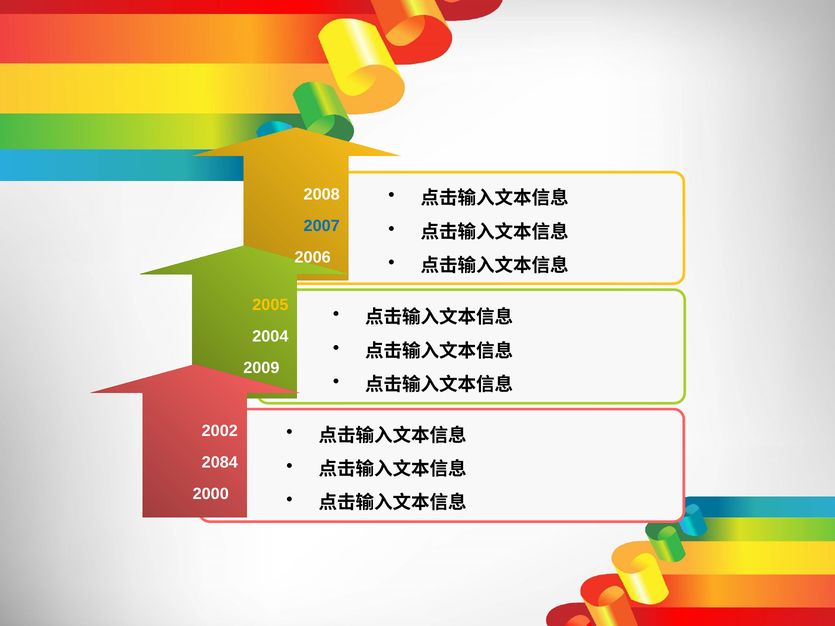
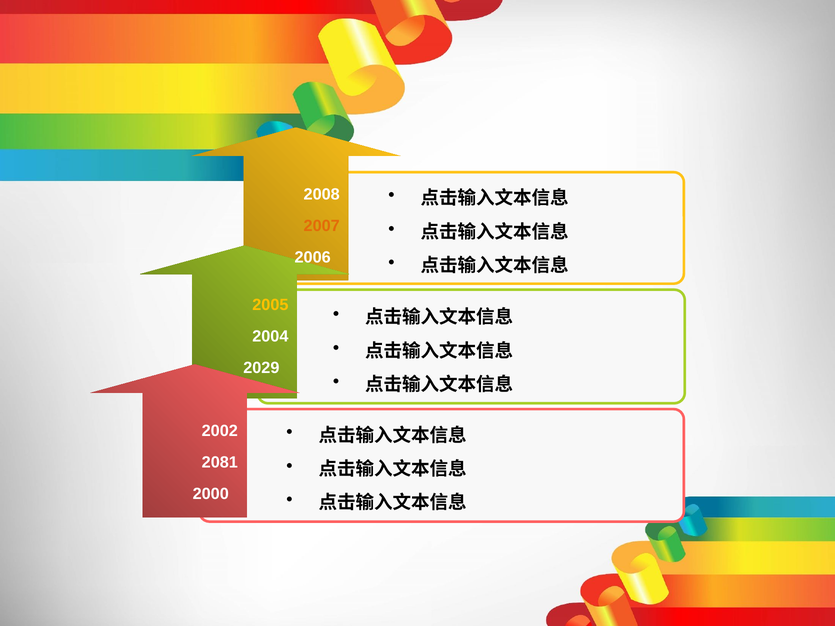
2007 colour: blue -> orange (322, 226)
2009: 2009 -> 2029 (261, 368)
2084: 2084 -> 2081 (220, 463)
